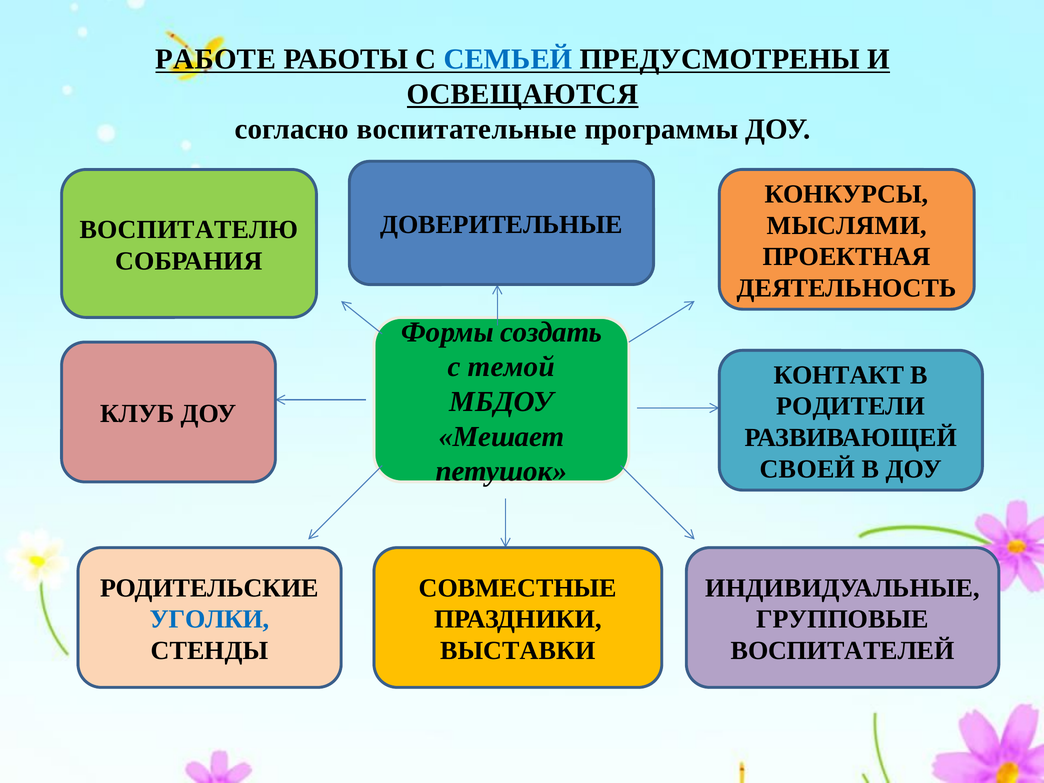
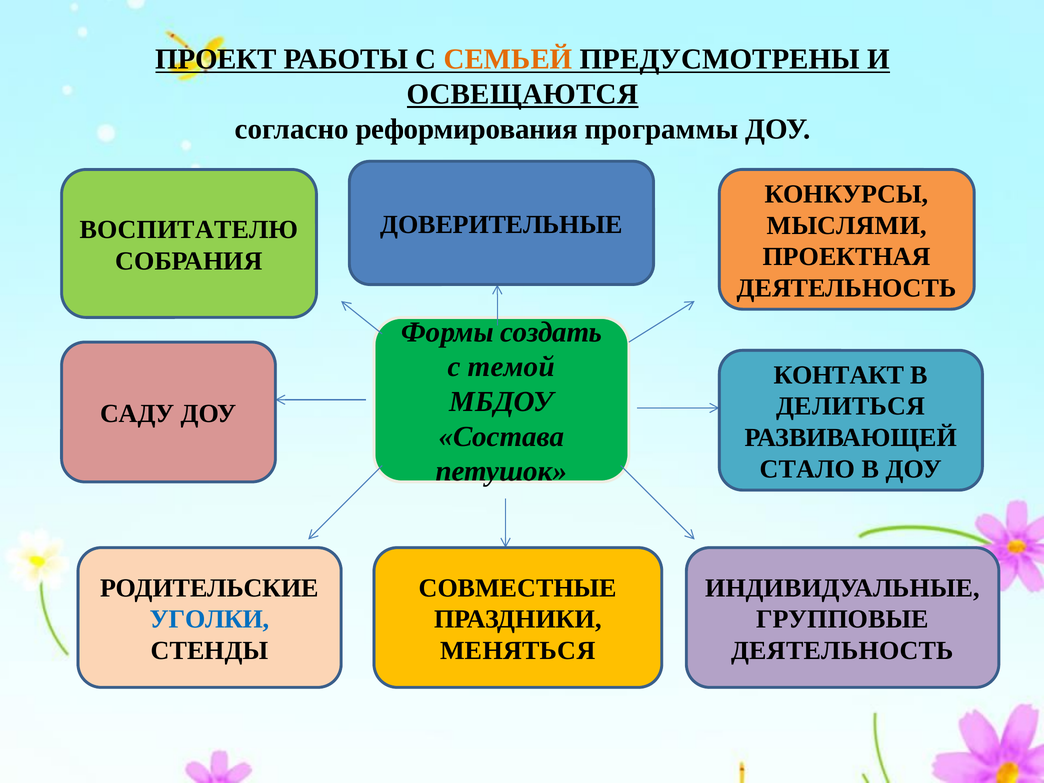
РАБОТЕ: РАБОТЕ -> ПРОЕКТ (216, 59)
СЕМЬЕЙ colour: blue -> orange (508, 59)
воспитательные: воспитательные -> реформирования (467, 129)
РОДИТЕЛИ: РОДИТЕЛИ -> ДЕЛИТЬСЯ (851, 406)
КЛУБ: КЛУБ -> САДУ (137, 414)
Мешает: Мешает -> Состава (501, 437)
СВОЕЙ: СВОЕЙ -> СТАЛО (807, 469)
ВЫСТАВКИ: ВЫСТАВКИ -> МЕНЯТЬСЯ (518, 651)
ВОСПИТАТЕЛЕЙ: ВОСПИТАТЕЛЕЙ -> ДЕЯТЕЛЬНОСТЬ (842, 651)
